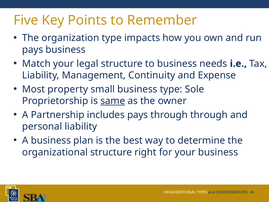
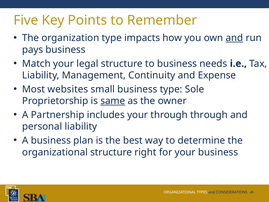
and underline: none -> present (234, 38)
property: property -> websites (68, 89)
includes pays: pays -> your (138, 115)
